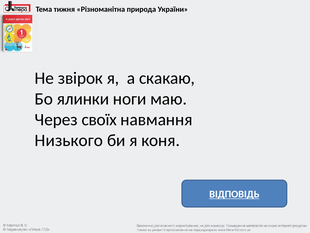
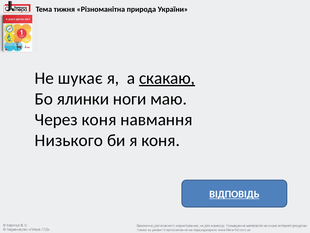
звірок: звірок -> шукає (80, 78)
скакаю underline: none -> present (167, 78)
Через своїх: своїх -> коня (99, 119)
